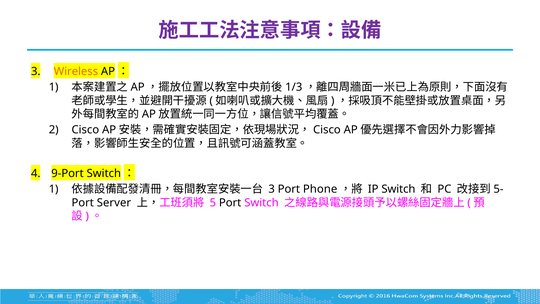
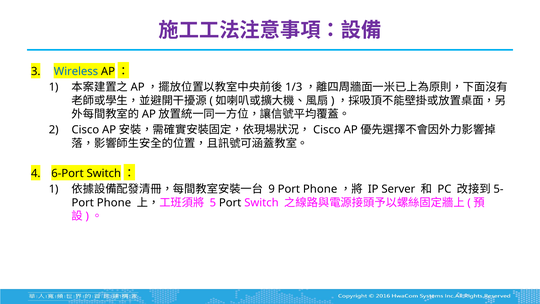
Wireless colour: orange -> blue (76, 71)
9-Port: 9-Port -> 6-Port (67, 173)
3: 3 -> 9 (272, 189)
IP Switch: Switch -> Server (398, 189)
Server: Server -> Phone (114, 203)
